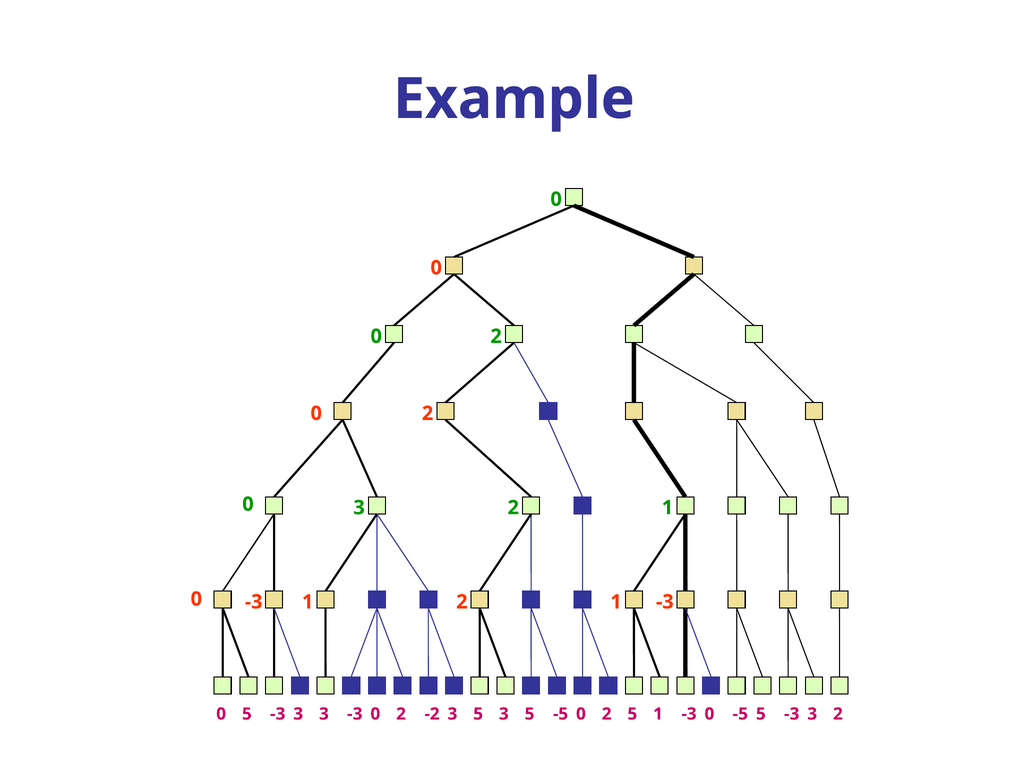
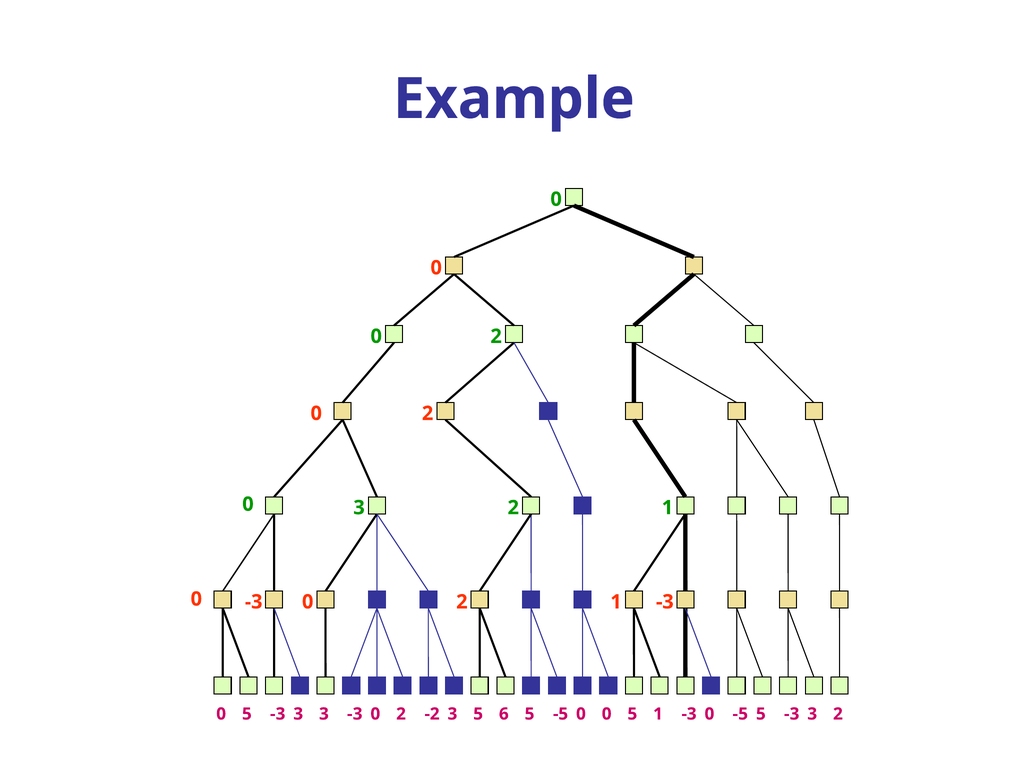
0 -3 1: 1 -> 0 (308, 602)
-3 3: 3 -> 6 (504, 714)
2: 2 -> 0 (607, 714)
